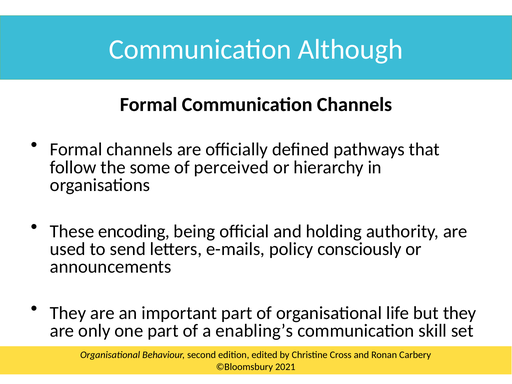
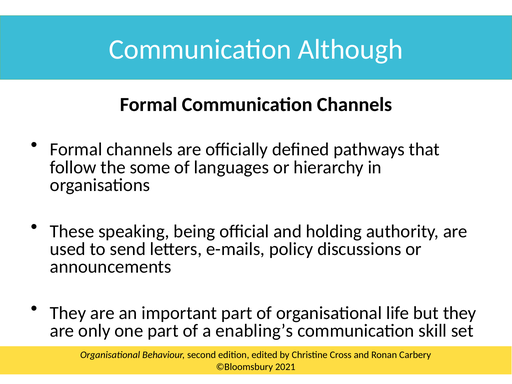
perceived: perceived -> languages (231, 167)
encoding: encoding -> speaking (134, 231)
consciously: consciously -> discussions (359, 249)
